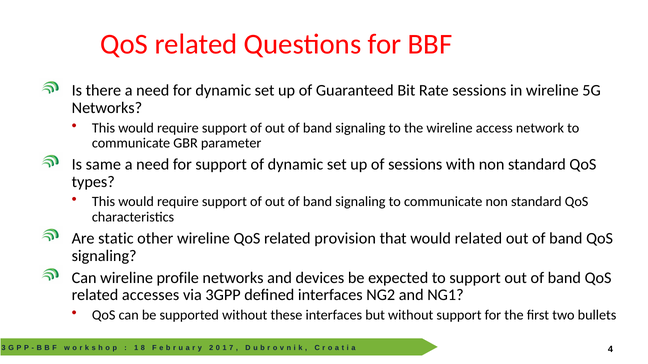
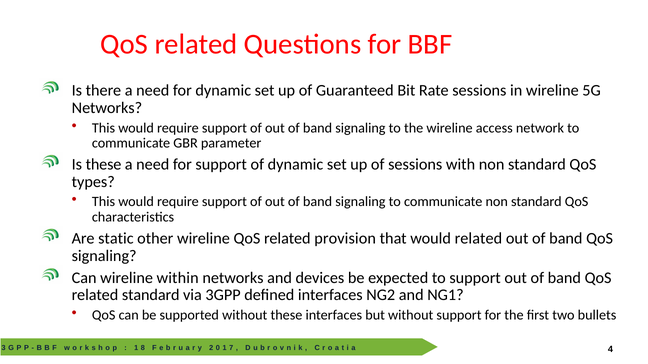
Is same: same -> these (103, 165)
profile: profile -> within (178, 278)
related accesses: accesses -> standard (151, 296)
